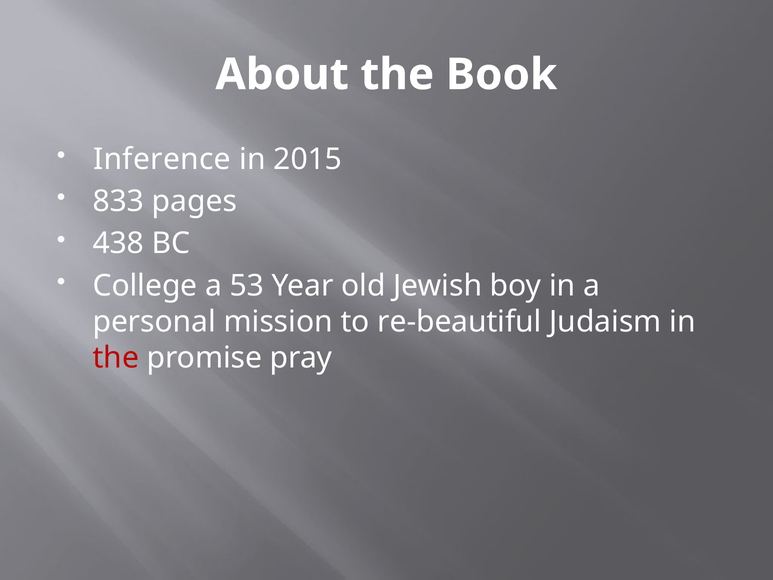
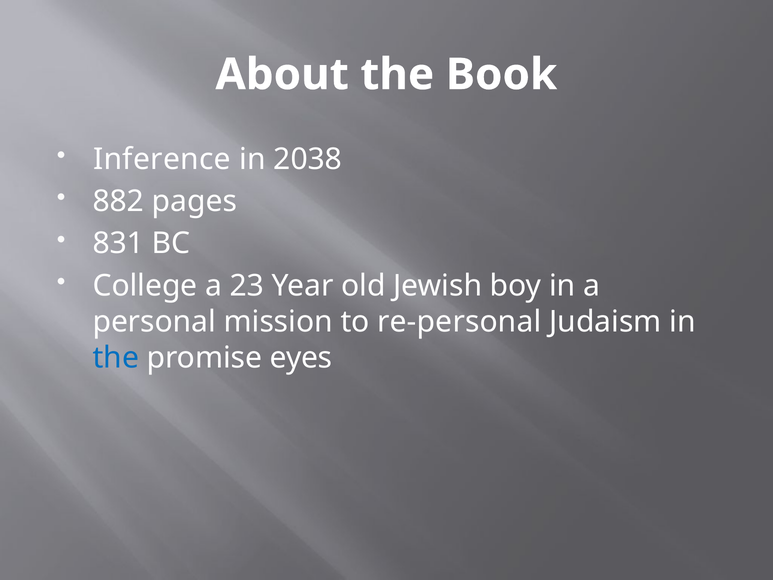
2015: 2015 -> 2038 (308, 159)
833: 833 -> 882 (118, 201)
438: 438 -> 831 (118, 243)
53: 53 -> 23 (247, 286)
re-beautiful: re-beautiful -> re-personal (459, 322)
the colour: red -> blue (116, 358)
pray: pray -> eyes (301, 358)
